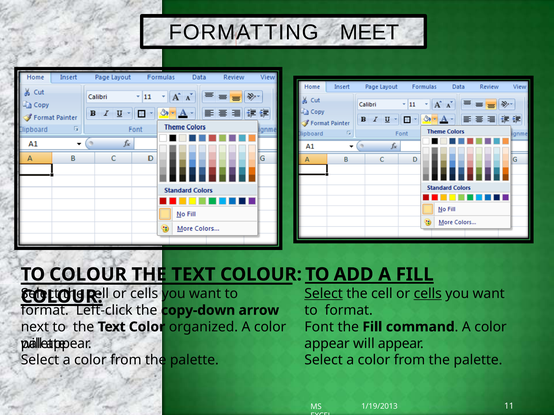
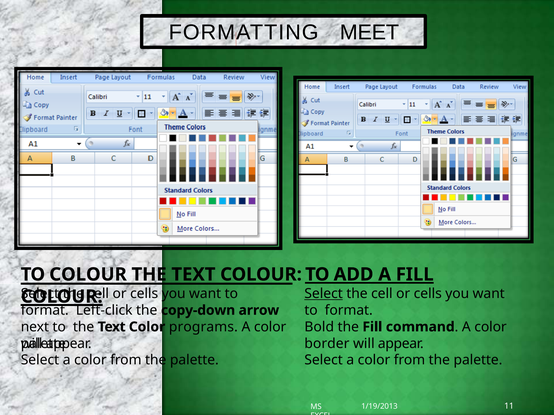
cells underline: present -> none (428, 294)
organized: organized -> programs (203, 327)
Font: Font -> Bold (319, 327)
appear: appear -> border (327, 344)
